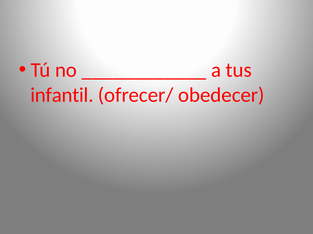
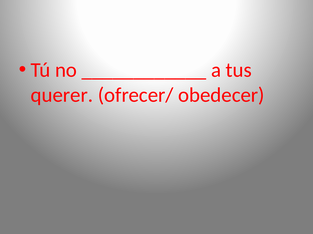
infantil: infantil -> querer (62, 95)
